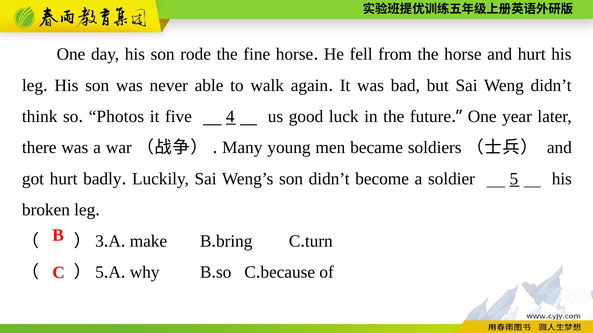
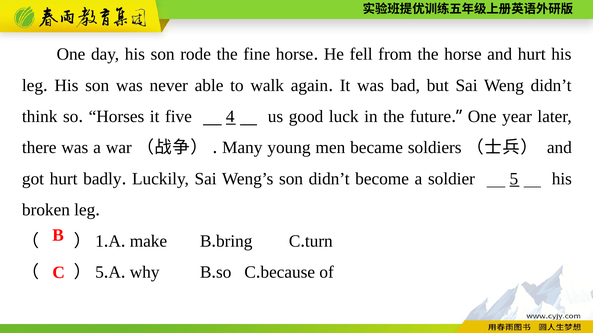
Photos: Photos -> Horses (116, 117)
3: 3 -> 1 (100, 241)
